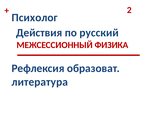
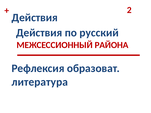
Психолог: Психолог -> Действия (35, 18)
ФИЗИКА: ФИЗИКА -> РАЙОНА (112, 45)
